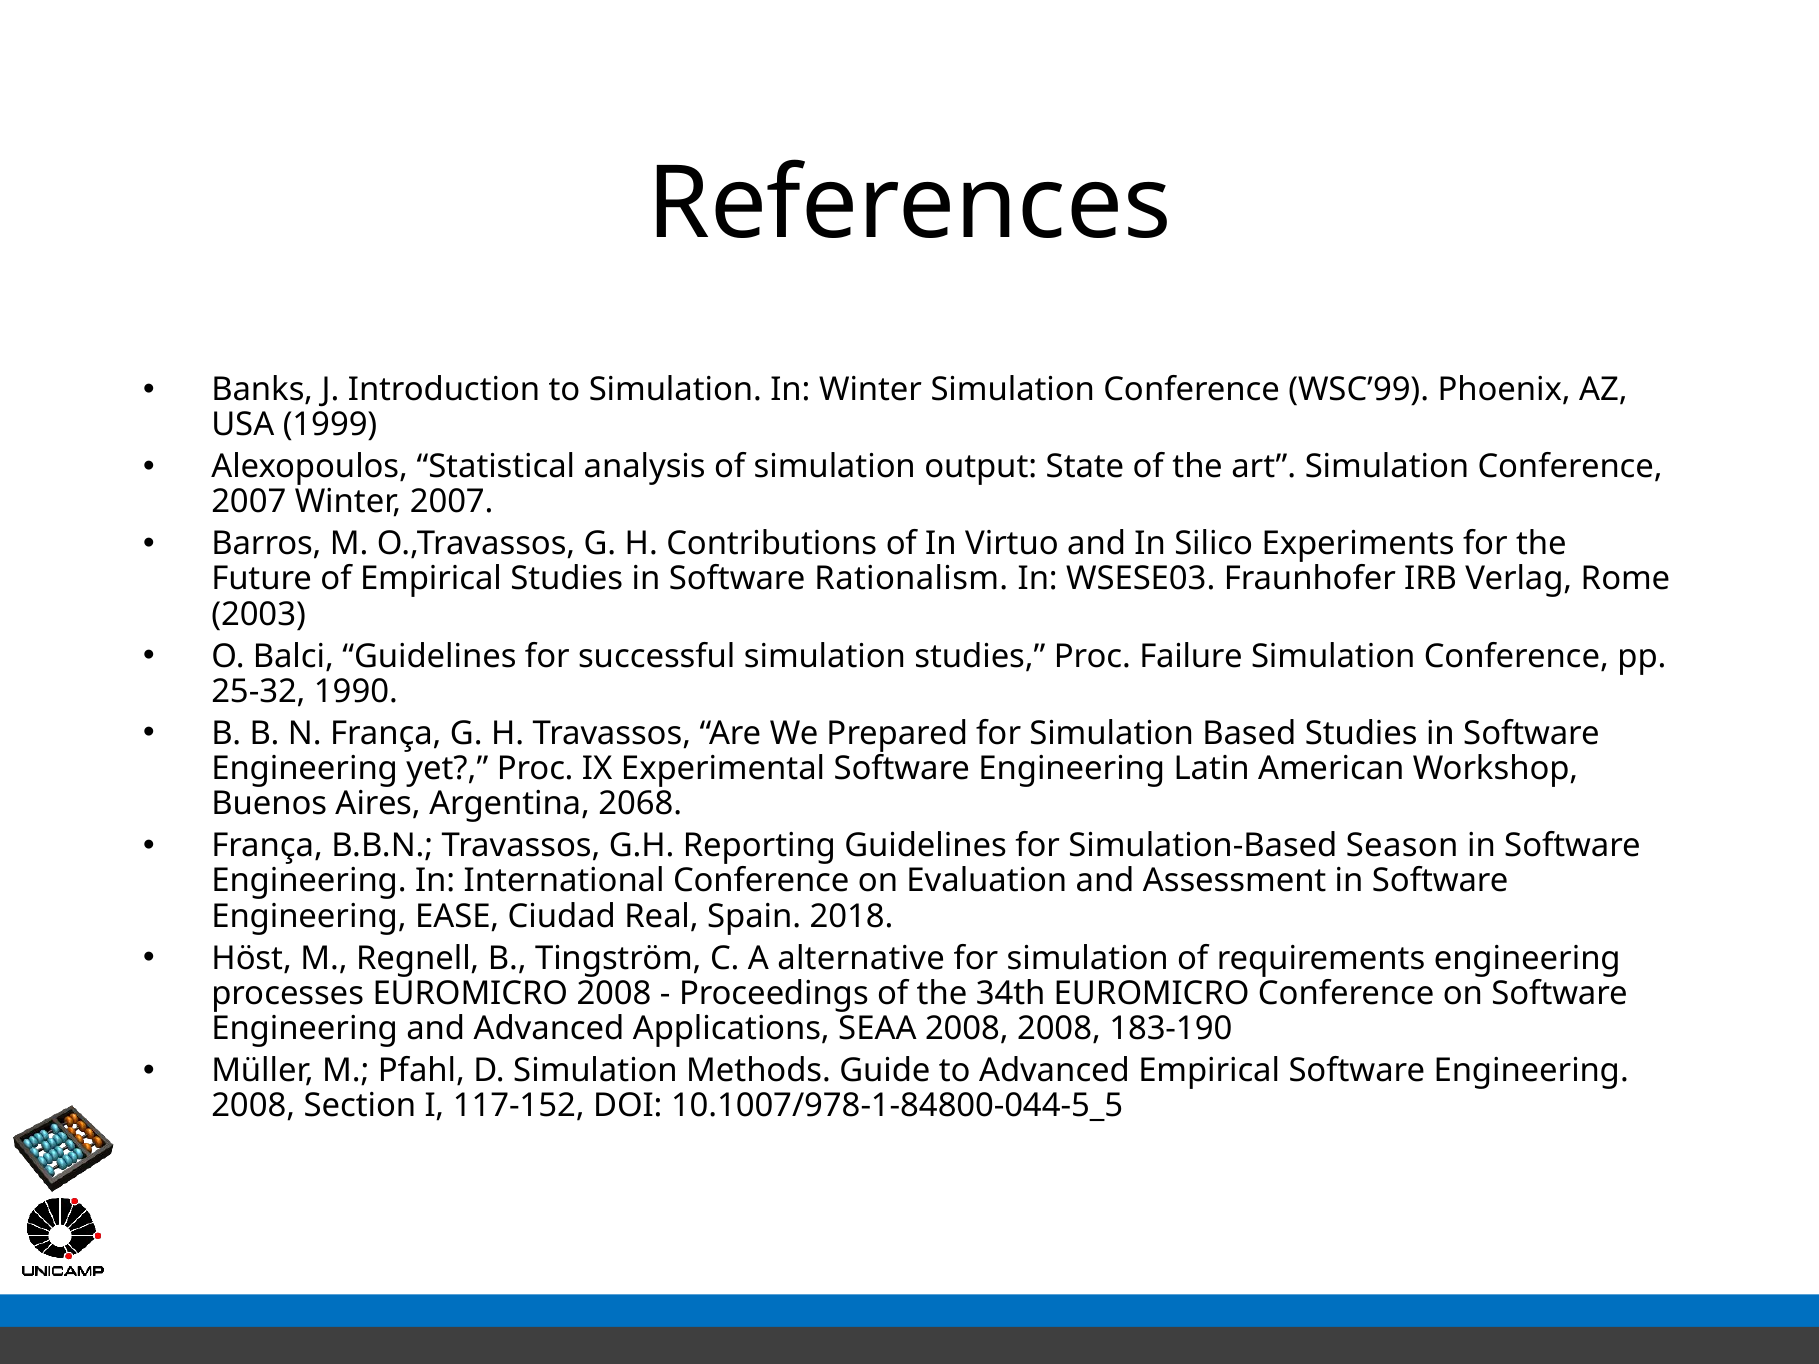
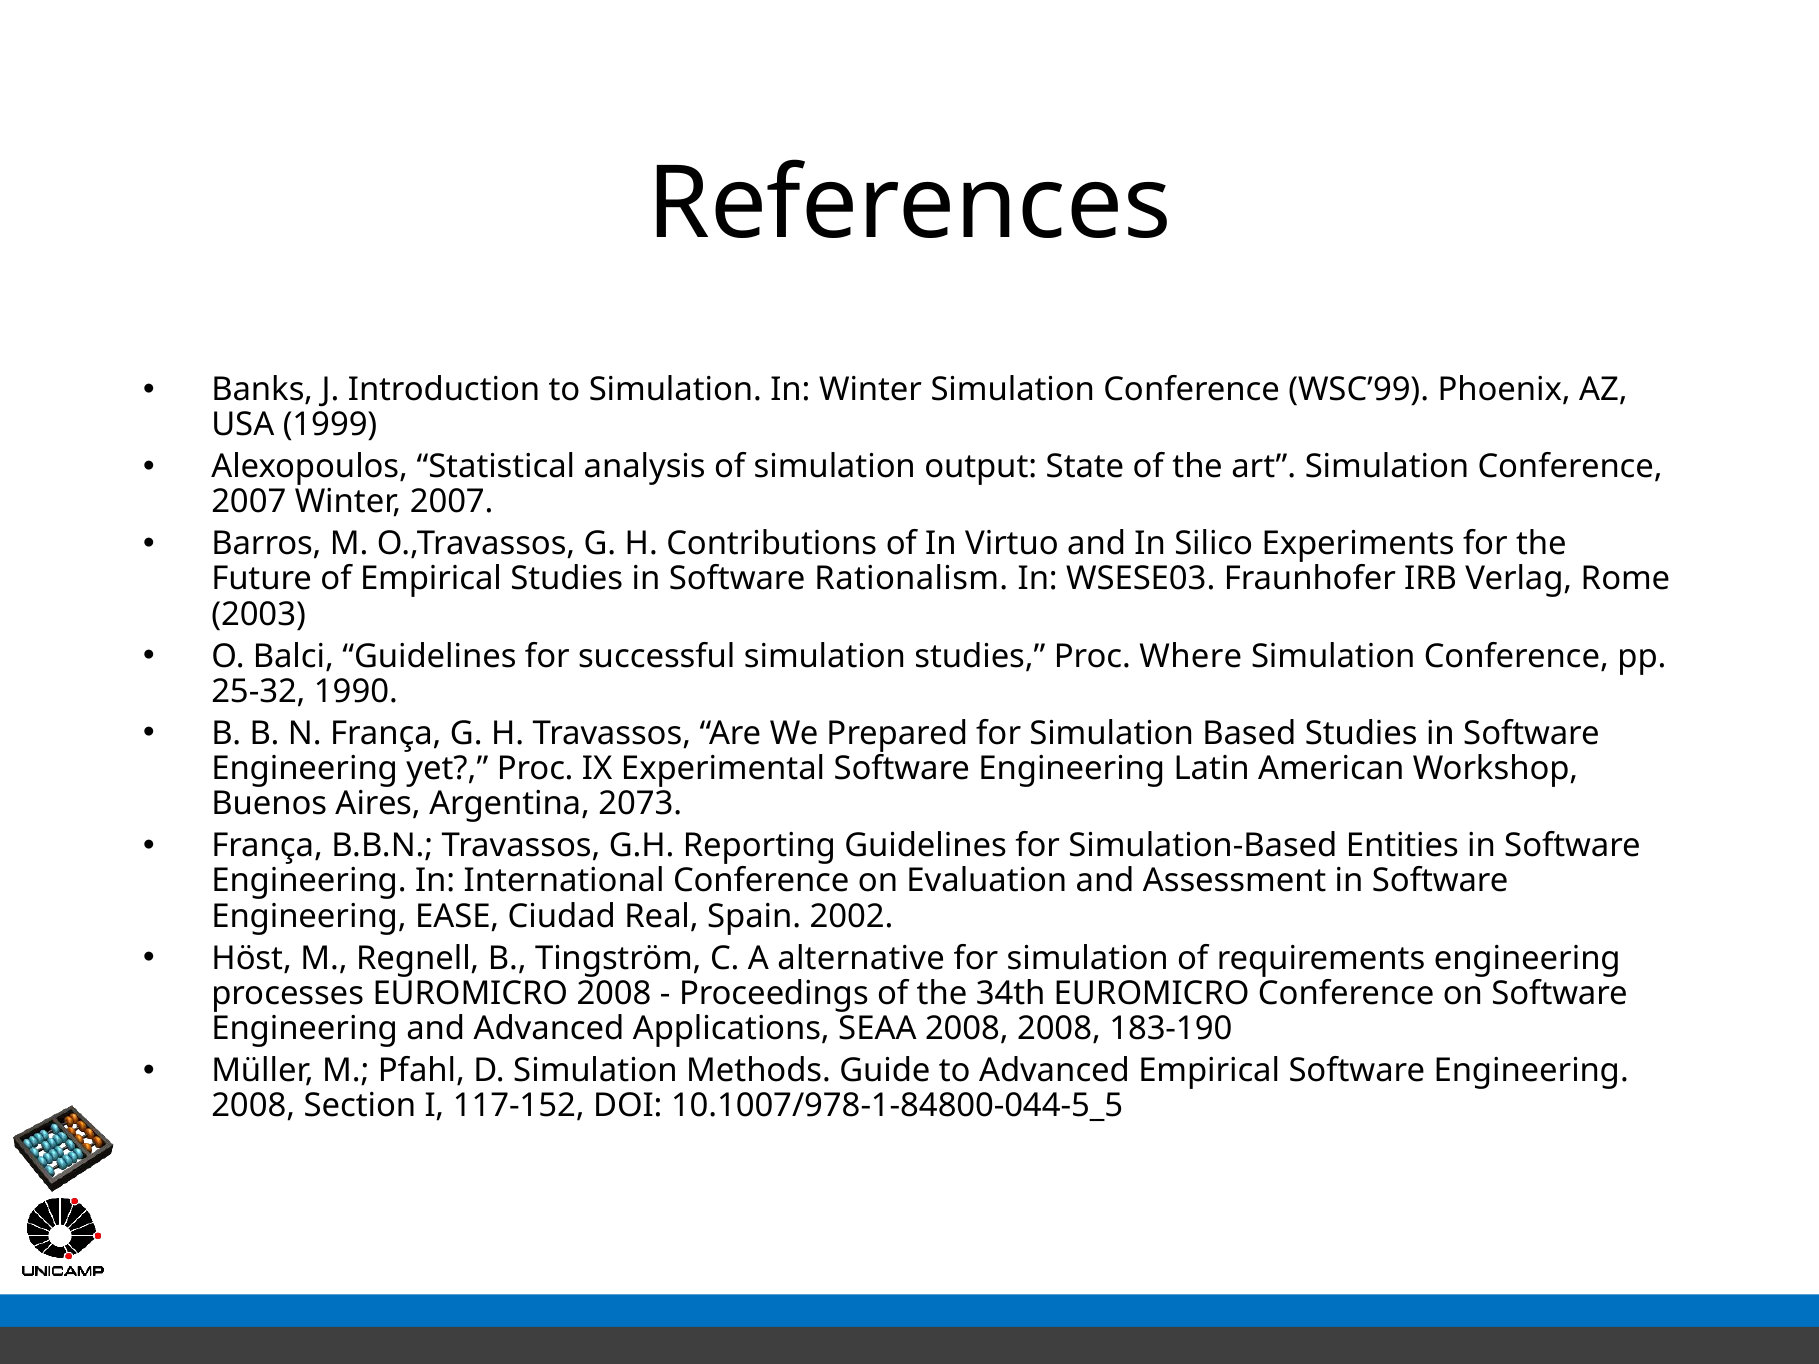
Failure: Failure -> Where (1191, 656)
2068: 2068 -> 2073 (640, 804)
Season: Season -> Entities (1402, 846)
2018: 2018 -> 2002 (852, 917)
